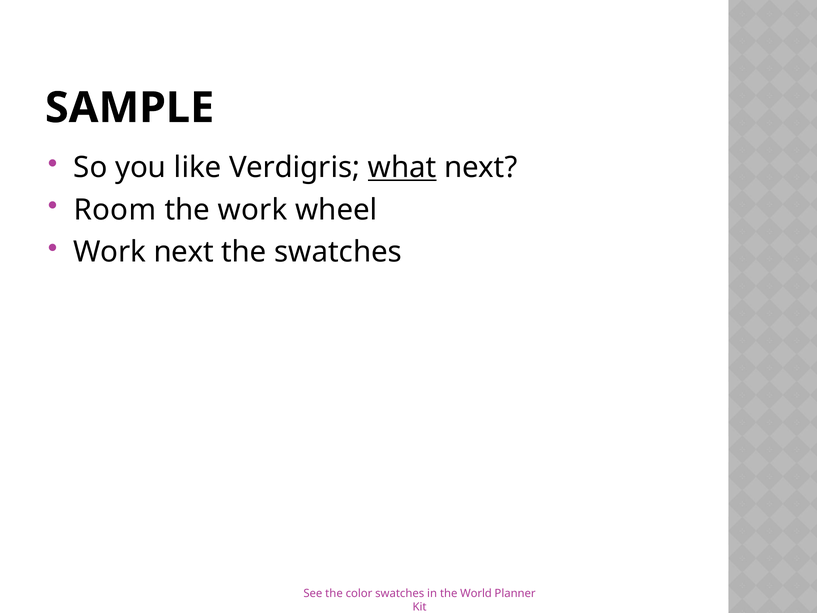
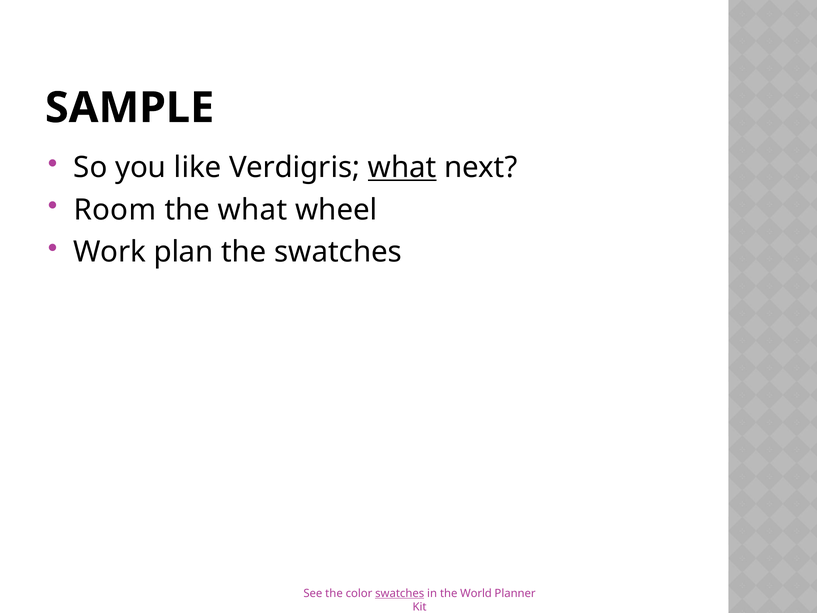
the work: work -> what (252, 210)
Work next: next -> plan (184, 252)
swatches underline: none -> present (400, 593)
